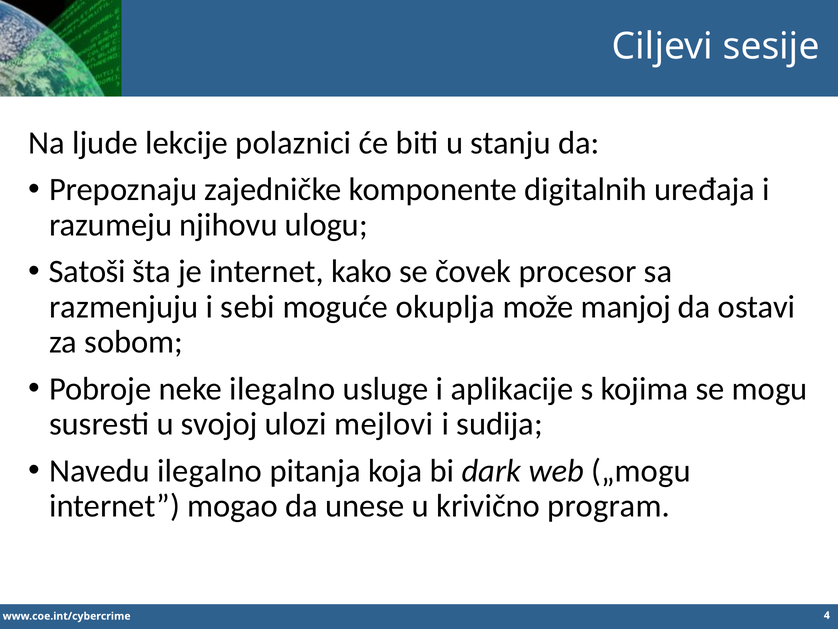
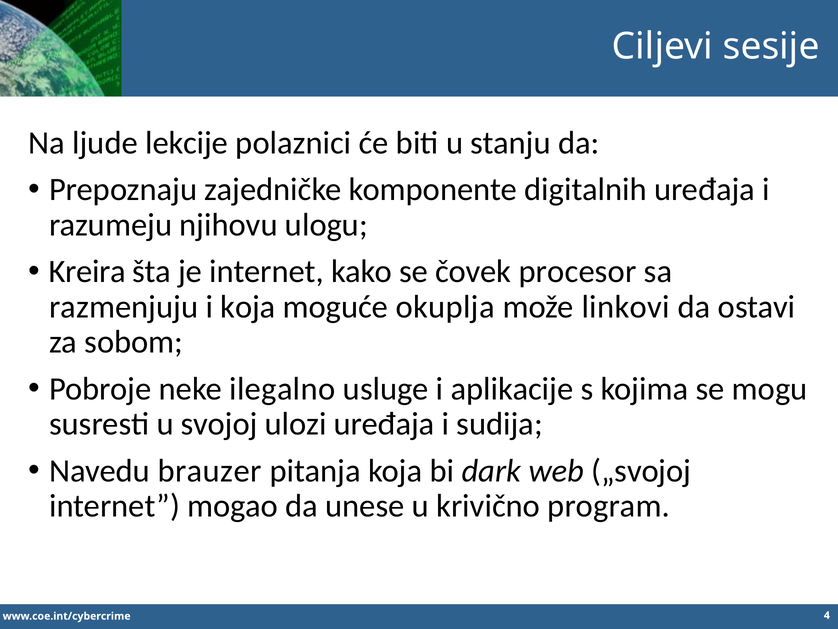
Satoši: Satoši -> Kreira (87, 271)
i sebi: sebi -> koja (248, 307)
manjoj: manjoj -> linkovi (626, 307)
ulozi mejlovi: mejlovi -> uređaja (384, 424)
Navedu ilegalno: ilegalno -> brauzer (210, 470)
„mogu: „mogu -> „svojoj (641, 470)
